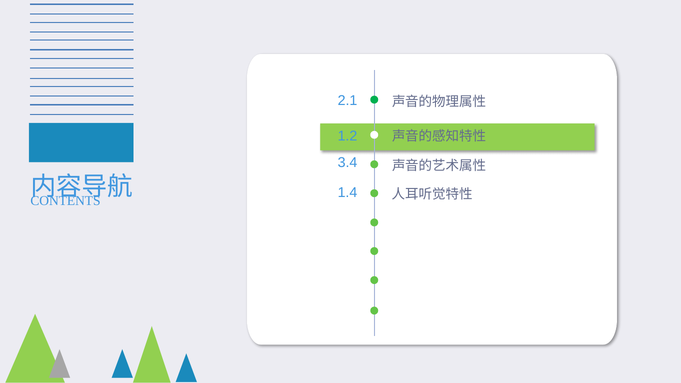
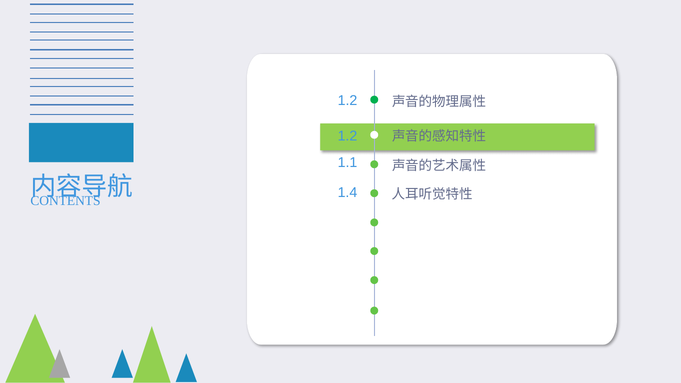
2.1: 2.1 -> 1.2 (347, 100)
3.4: 3.4 -> 1.1 (347, 163)
